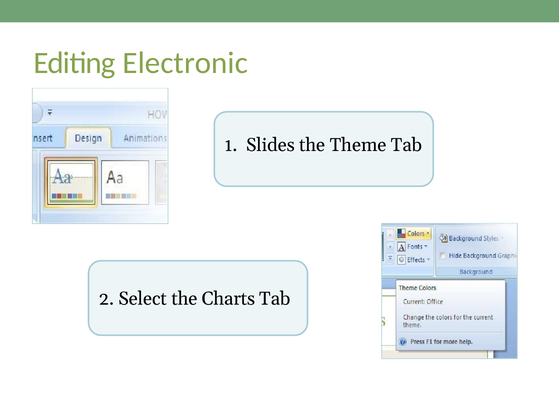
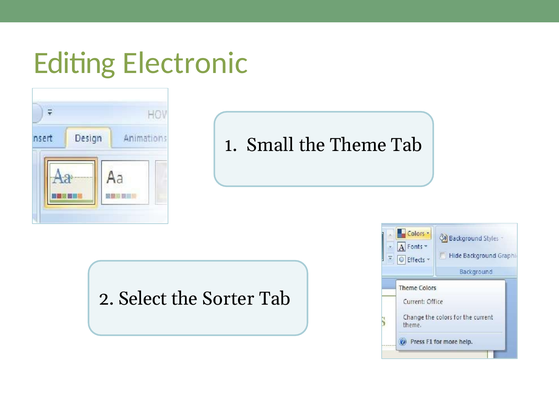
Slides: Slides -> Small (270, 145)
Charts: Charts -> Sorter (228, 299)
